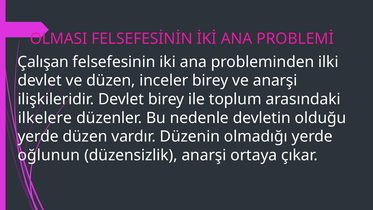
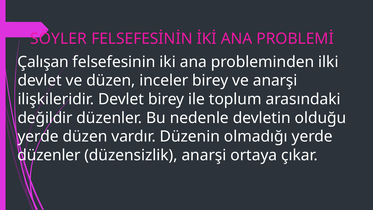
OLMASI: OLMASI -> SÖYLER (59, 39)
ilkelere: ilkelere -> değildir (45, 118)
oğlunun: oğlunun -> düzenler (49, 155)
